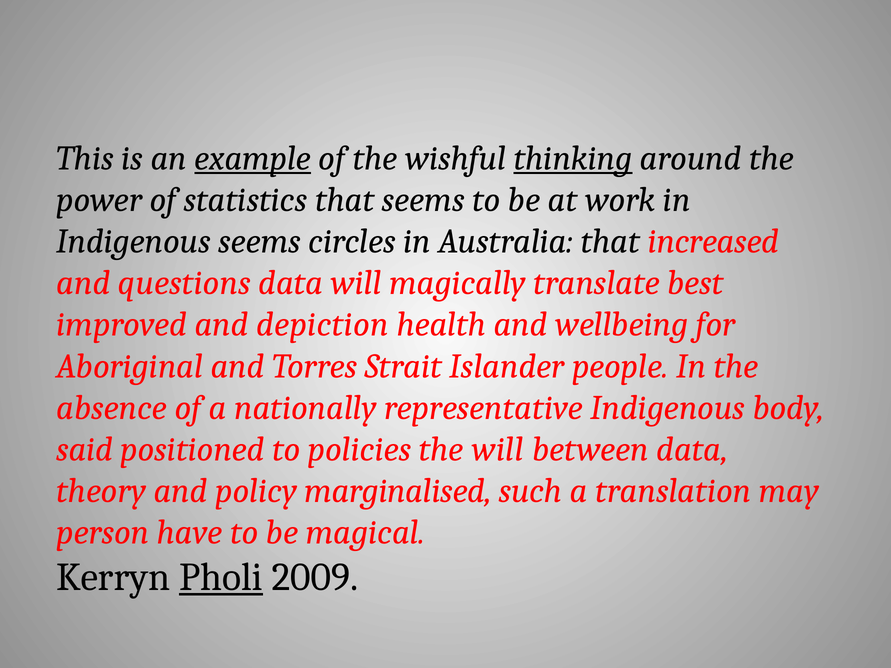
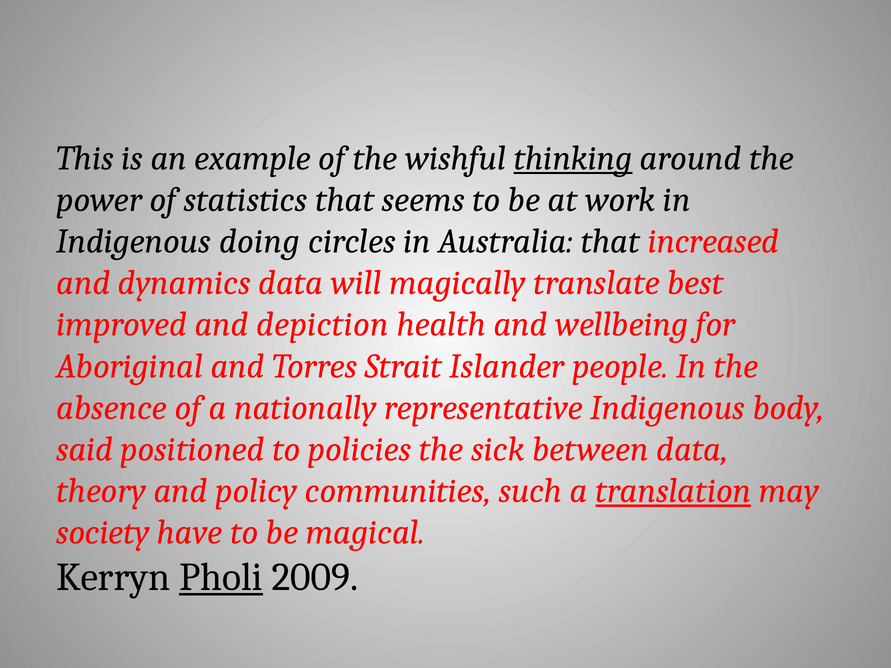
example underline: present -> none (253, 158)
Indigenous seems: seems -> doing (259, 241)
questions: questions -> dynamics (184, 283)
the will: will -> sick (498, 449)
marginalised: marginalised -> communities (398, 491)
translation underline: none -> present (673, 491)
person: person -> society (103, 533)
